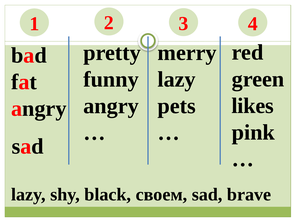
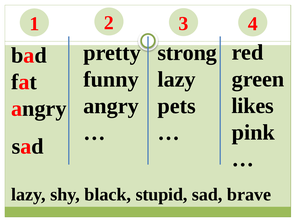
merry: merry -> strong (187, 53)
своем: своем -> stupid (162, 194)
